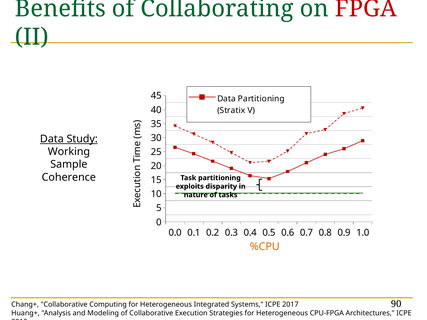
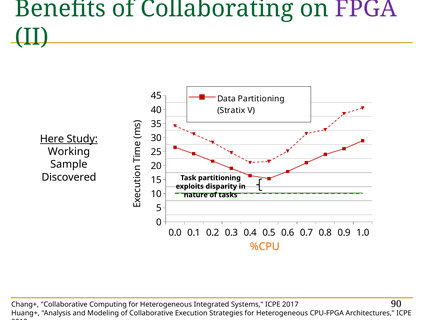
FPGA colour: red -> purple (366, 9)
Data: Data -> Here (52, 139)
Coherence: Coherence -> Discovered (69, 177)
